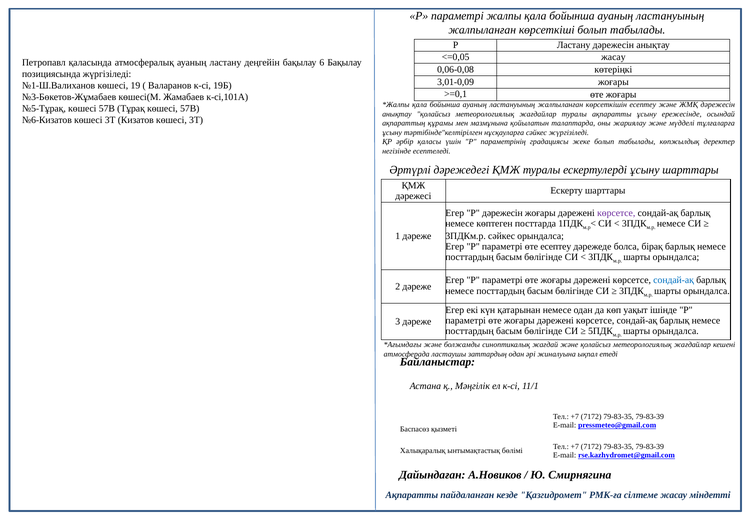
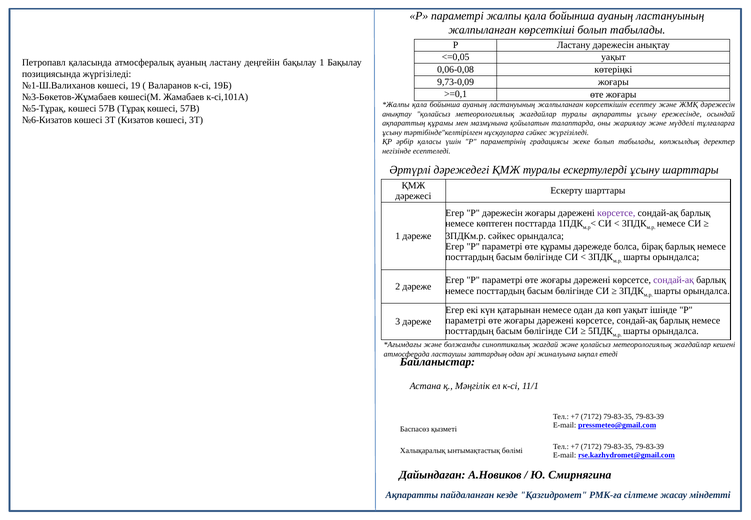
<=0,05 жасау: жасау -> уақыт (613, 57)
бақылау 6: 6 -> 1 (322, 62)
3,01-0,09: 3,01-0,09 -> 9,73-0,09 (456, 82)
өте есептеу: есептеу -> құрамы (556, 246)
сондай-ақ colour: blue -> purple (674, 280)
